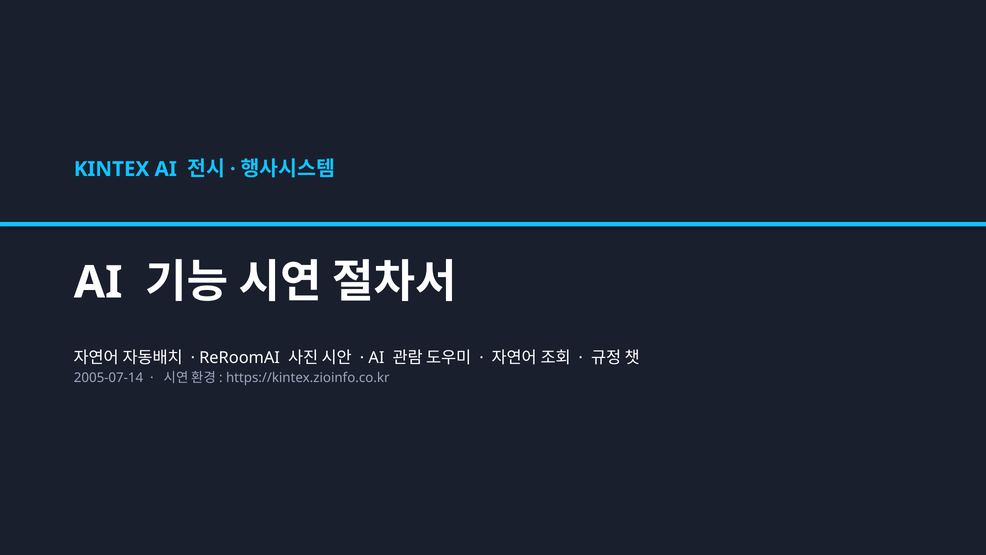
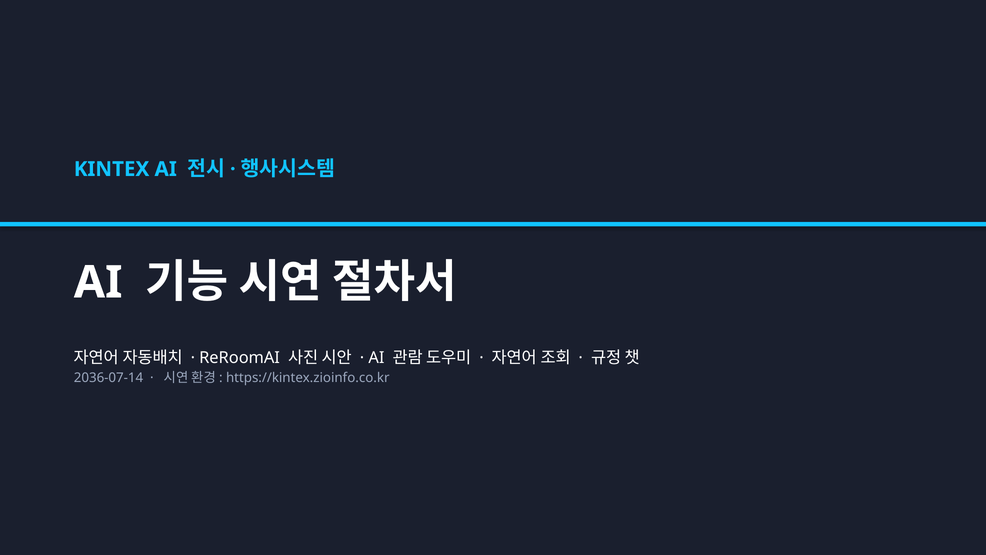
2005-07-14: 2005-07-14 -> 2036-07-14 (109, 378)
